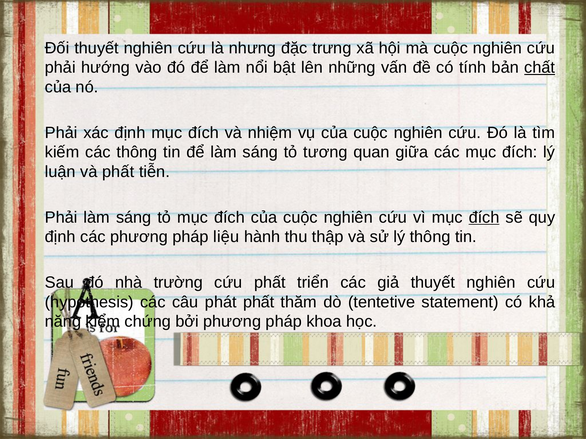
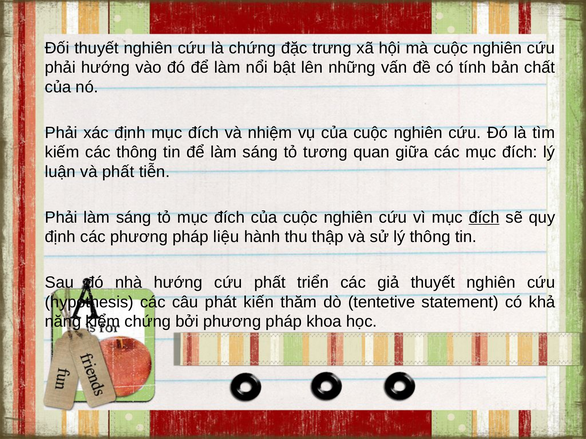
là nhưng: nhưng -> chứng (252, 48)
chất underline: present -> none (540, 68)
nhà trường: trường -> hướng (178, 283)
phát phất: phất -> kiến (259, 302)
